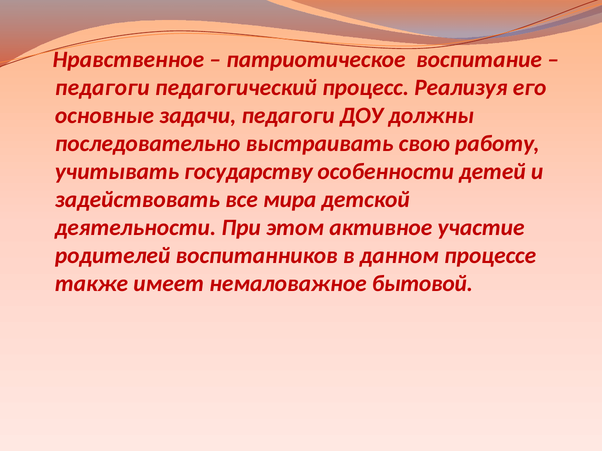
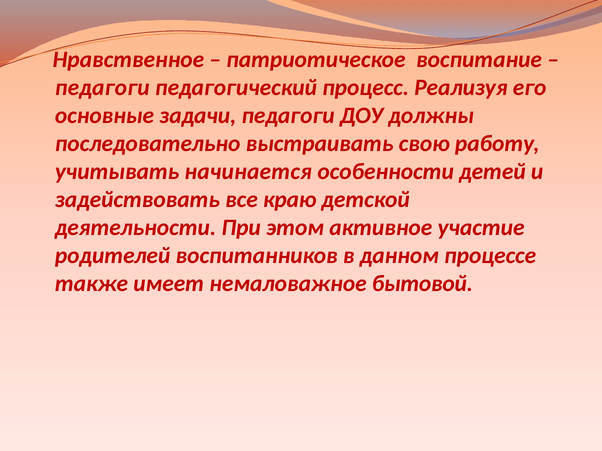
государству: государству -> начинается (248, 172)
мира: мира -> краю (290, 200)
